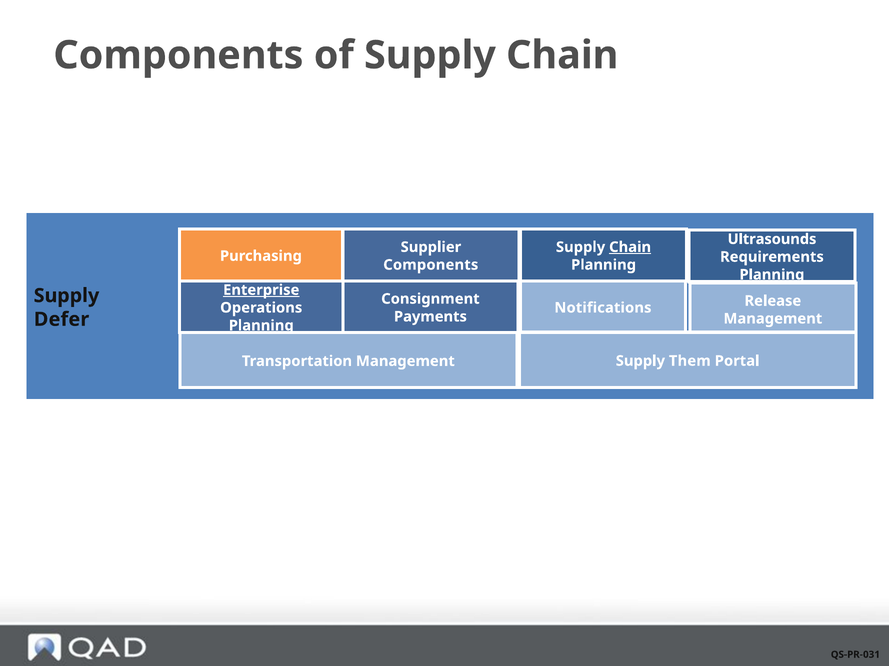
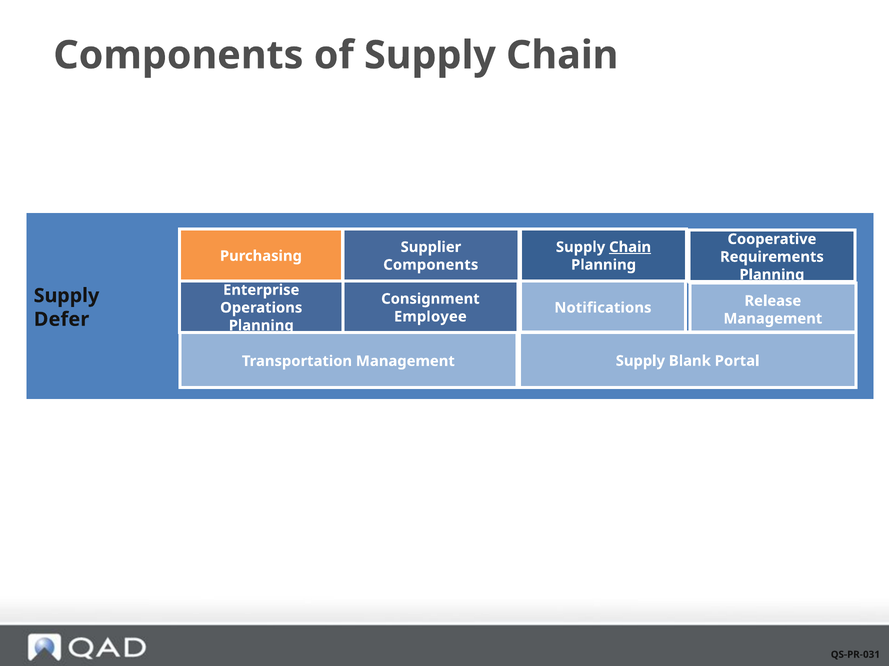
Ultrasounds: Ultrasounds -> Cooperative (772, 239)
Enterprise underline: present -> none (261, 290)
Payments: Payments -> Employee (430, 317)
Them: Them -> Blank (690, 361)
